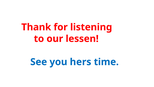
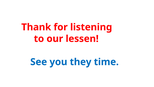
hers: hers -> they (81, 62)
